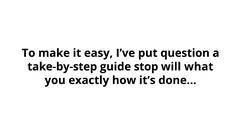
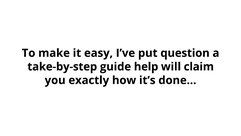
stop: stop -> help (146, 66)
what: what -> claim (199, 66)
